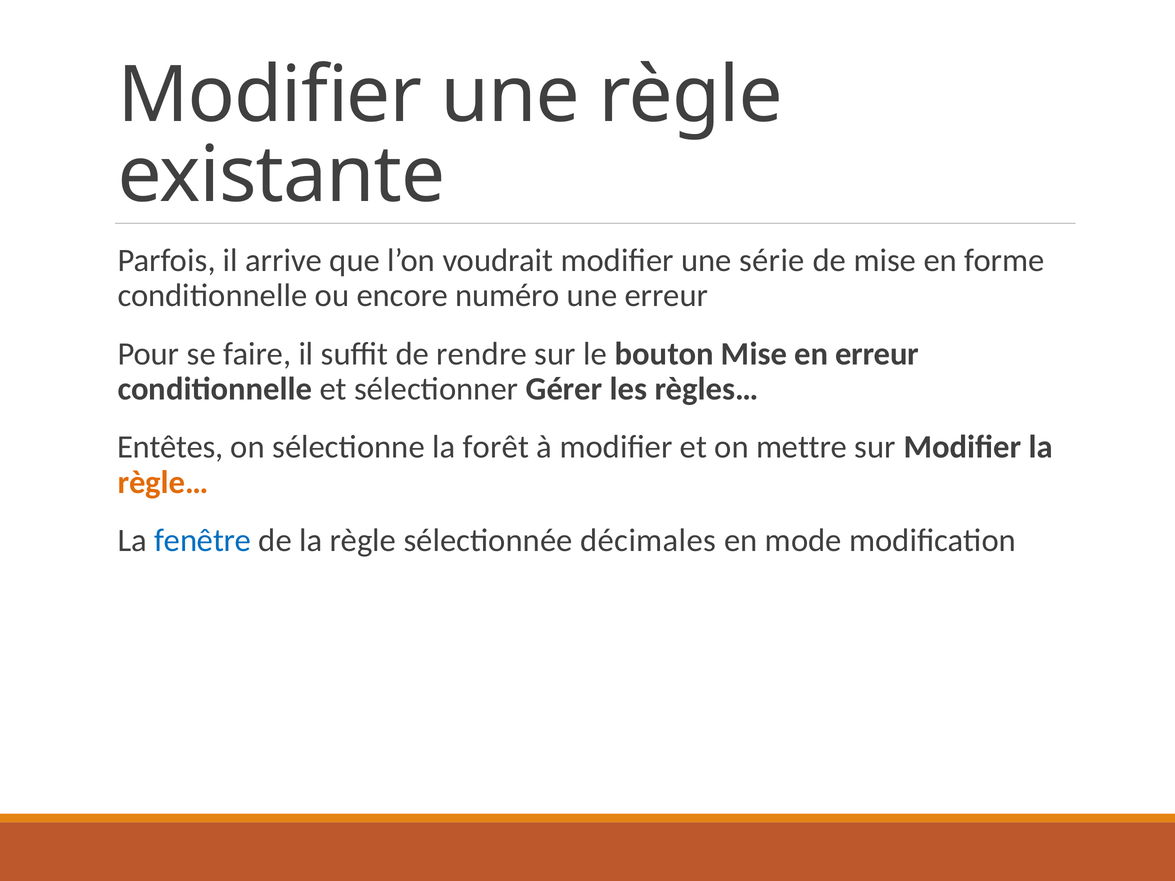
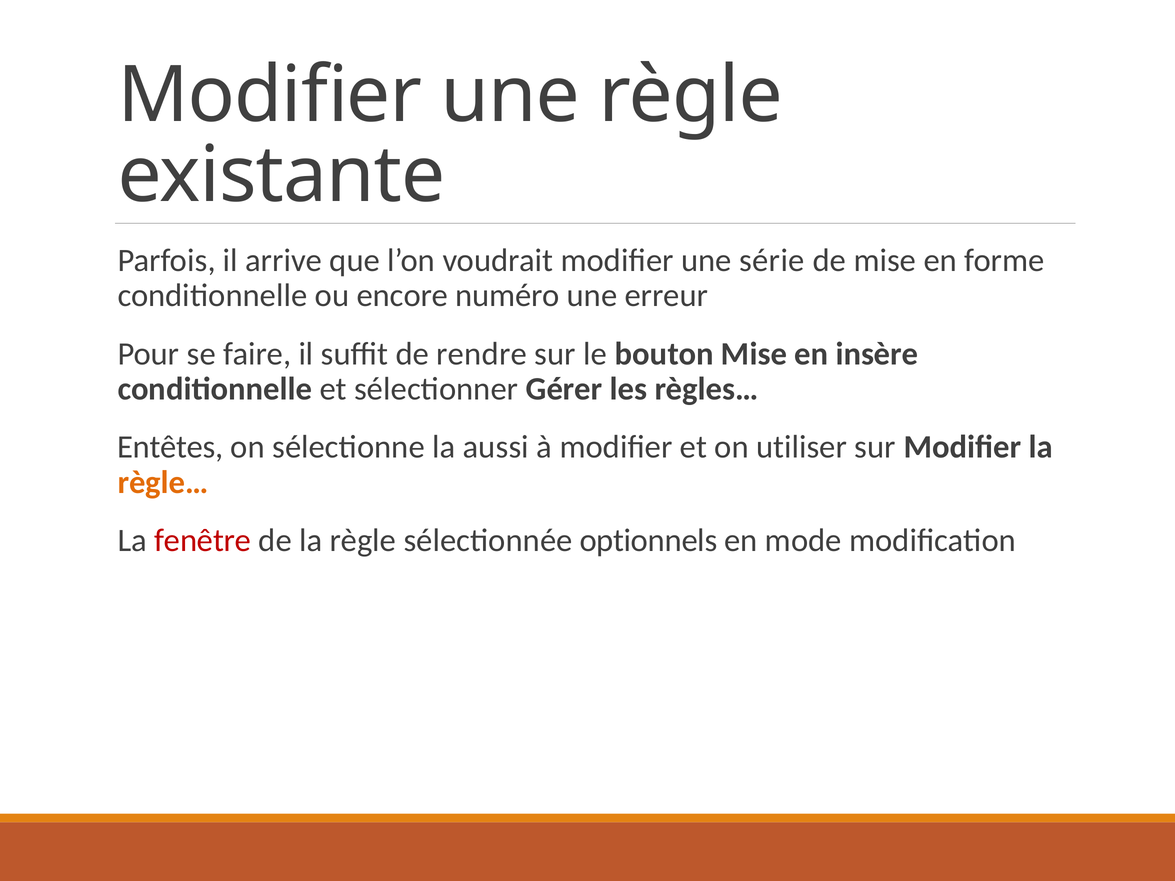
en erreur: erreur -> insère (877, 354)
forêt: forêt -> aussi (496, 447)
mettre: mettre -> utiliser (801, 447)
fenêtre colour: blue -> red (203, 541)
décimales: décimales -> optionnels (648, 541)
